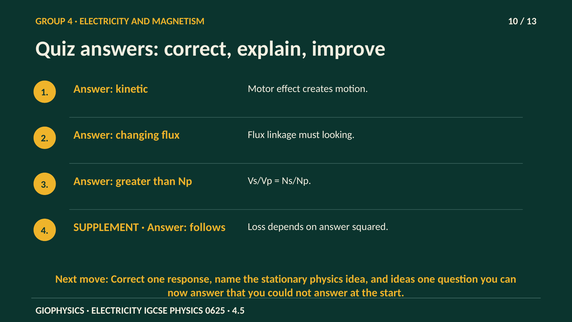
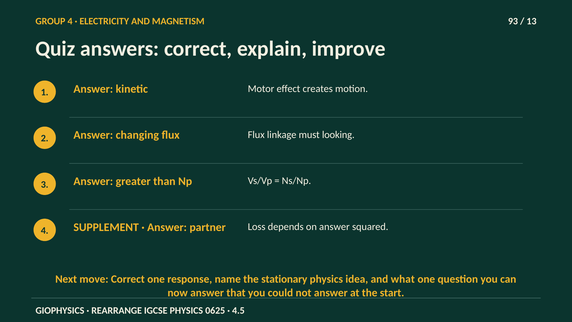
10: 10 -> 93 (513, 21)
follows: follows -> partner (208, 227)
ideas: ideas -> what (403, 279)
ELECTRICITY: ELECTRICITY -> REARRANGE (117, 310)
